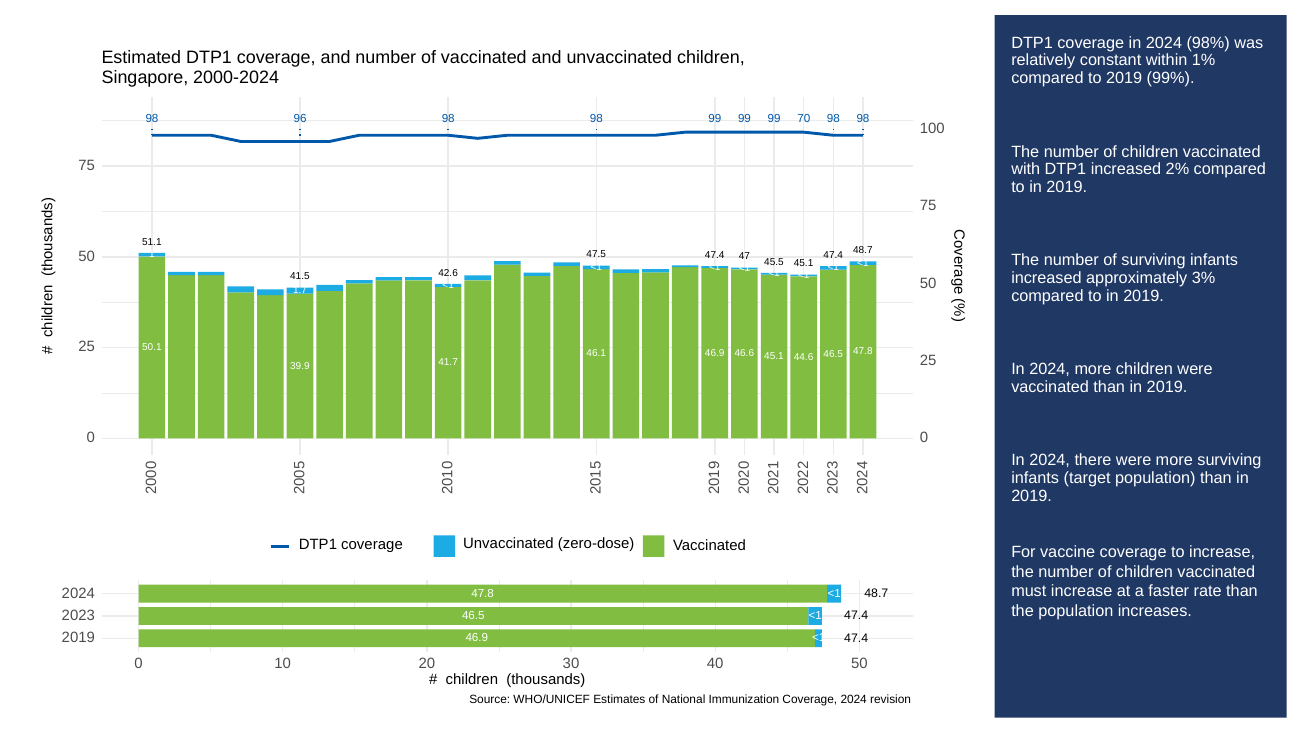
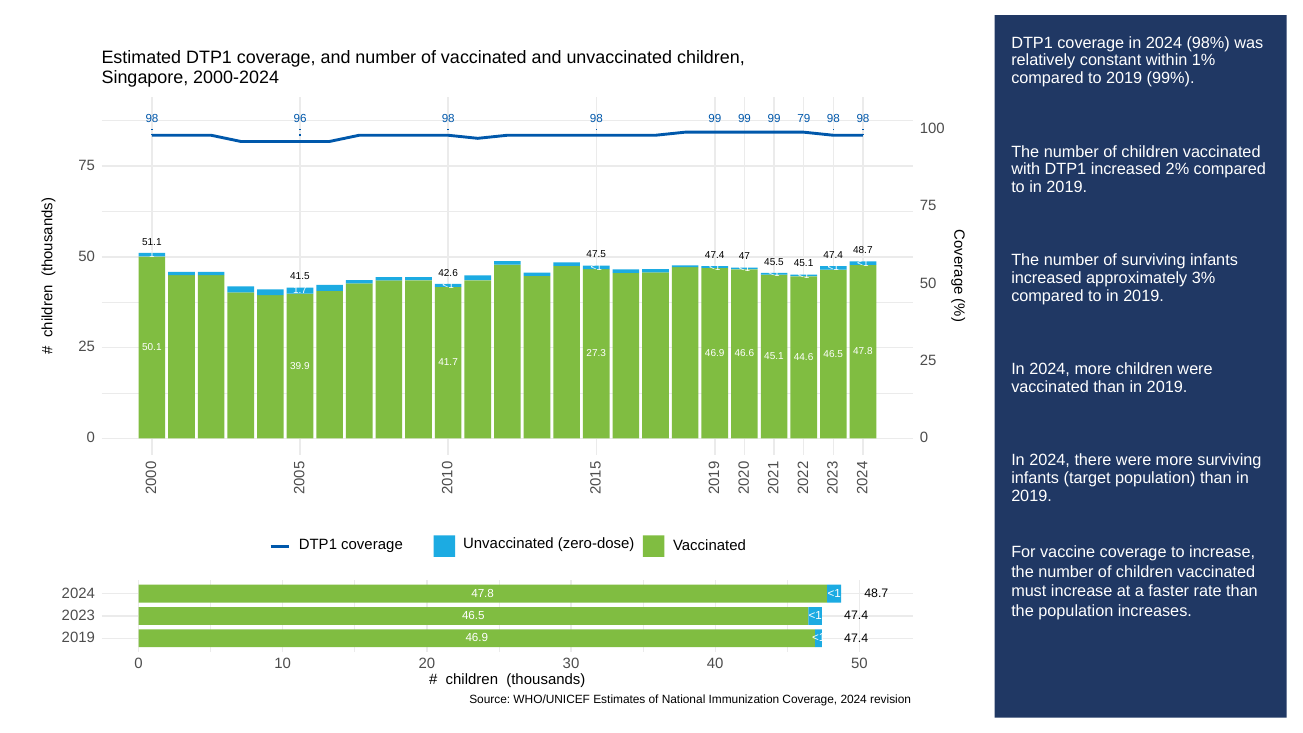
70: 70 -> 79 (804, 118)
46.1: 46.1 -> 27.3 (596, 353)
